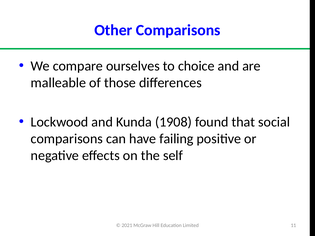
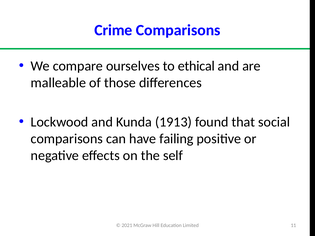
Other: Other -> Crime (113, 30)
choice: choice -> ethical (196, 66)
1908: 1908 -> 1913 (173, 122)
